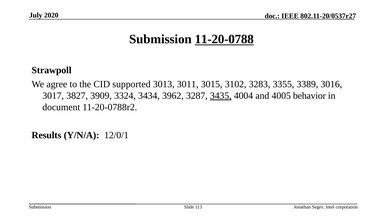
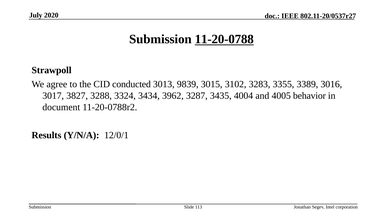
supported: supported -> conducted (132, 84)
3011: 3011 -> 9839 (188, 84)
3909: 3909 -> 3288 (101, 95)
3435 underline: present -> none (221, 95)
